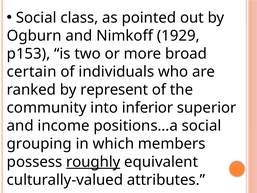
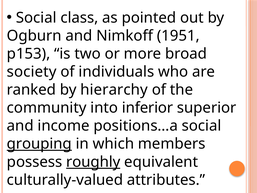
1929: 1929 -> 1951 (178, 36)
certain: certain -> society (32, 72)
represent: represent -> hierarchy (114, 90)
grouping underline: none -> present (39, 144)
